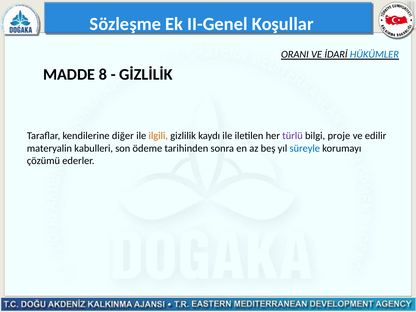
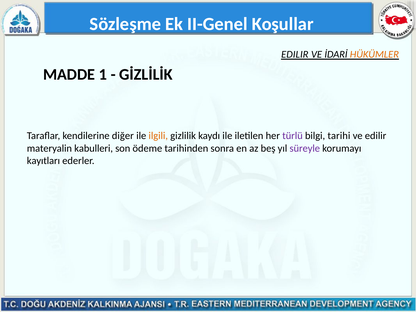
ORANI: ORANI -> EDILIR (295, 54)
HÜKÜMLER colour: blue -> orange (374, 54)
8: 8 -> 1 (103, 75)
proje: proje -> tarihi (339, 136)
süreyle colour: blue -> purple (305, 148)
çözümü: çözümü -> kayıtları (43, 161)
